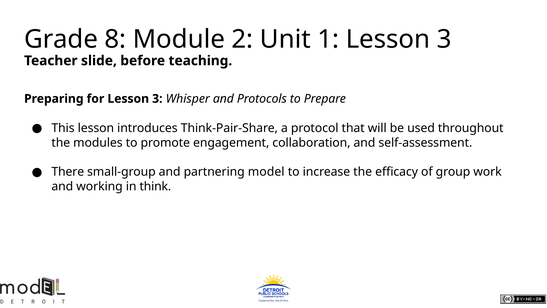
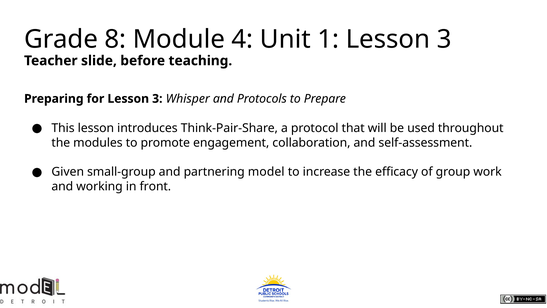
2: 2 -> 4 (242, 39)
There: There -> Given (68, 172)
think: think -> front (155, 186)
